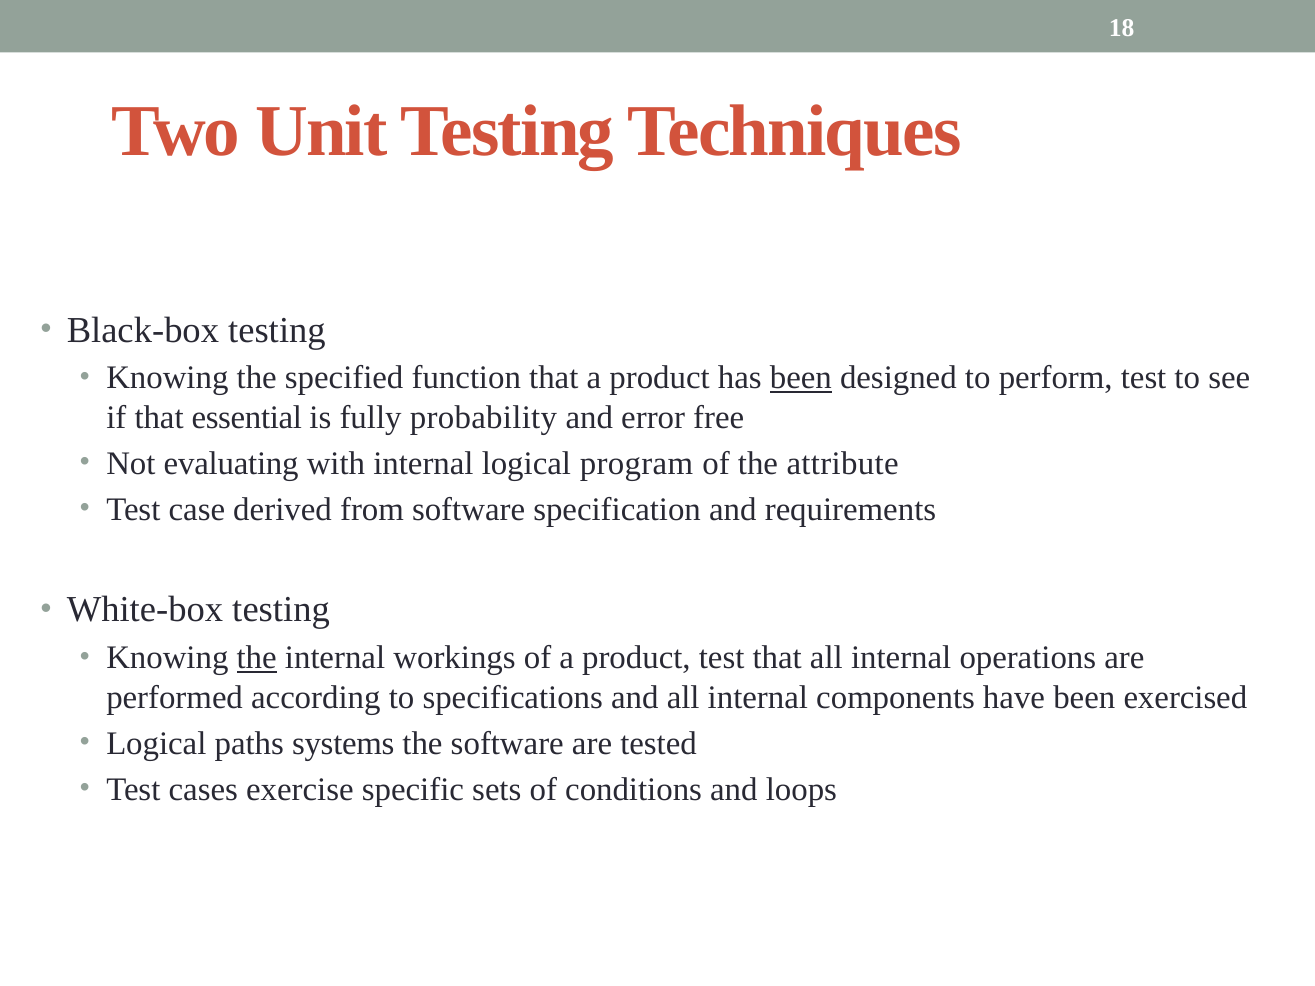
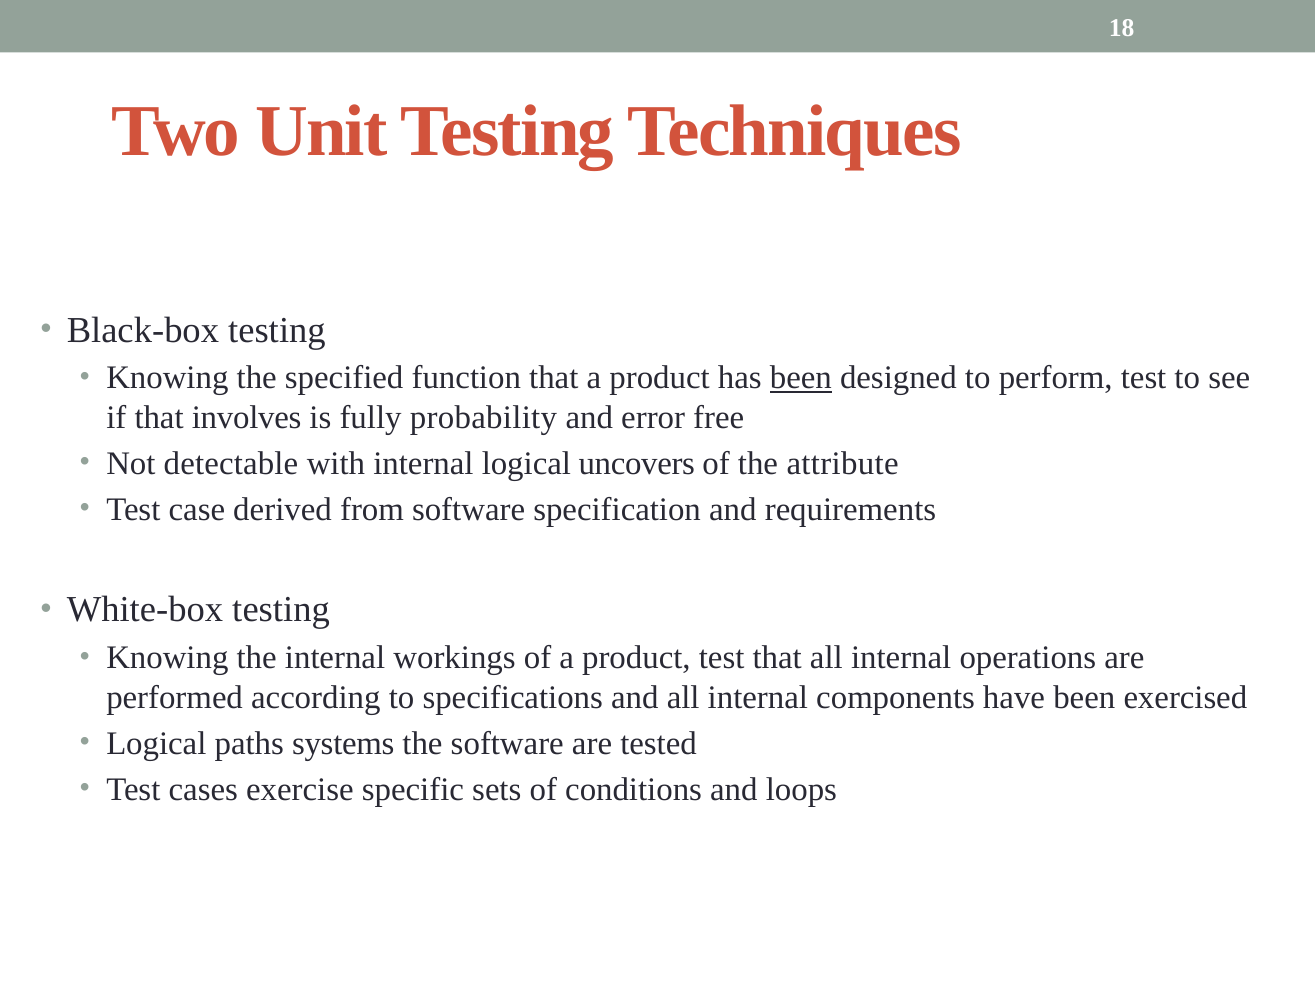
essential: essential -> involves (247, 418)
evaluating: evaluating -> detectable (231, 464)
program: program -> uncovers (637, 464)
the underline: present -> none (257, 658)
